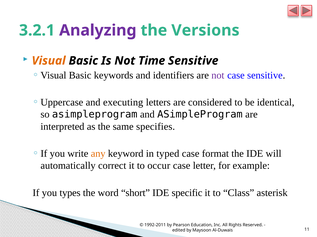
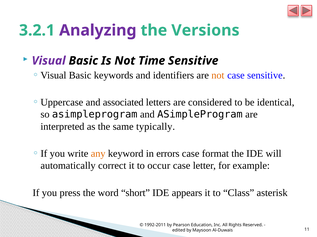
Visual colour: orange -> purple (49, 61)
not colour: purple -> orange (218, 75)
executing: executing -> associated (123, 103)
specifies: specifies -> typically (156, 127)
typed: typed -> errors (168, 154)
types: types -> press (70, 193)
specific: specific -> appears (187, 193)
